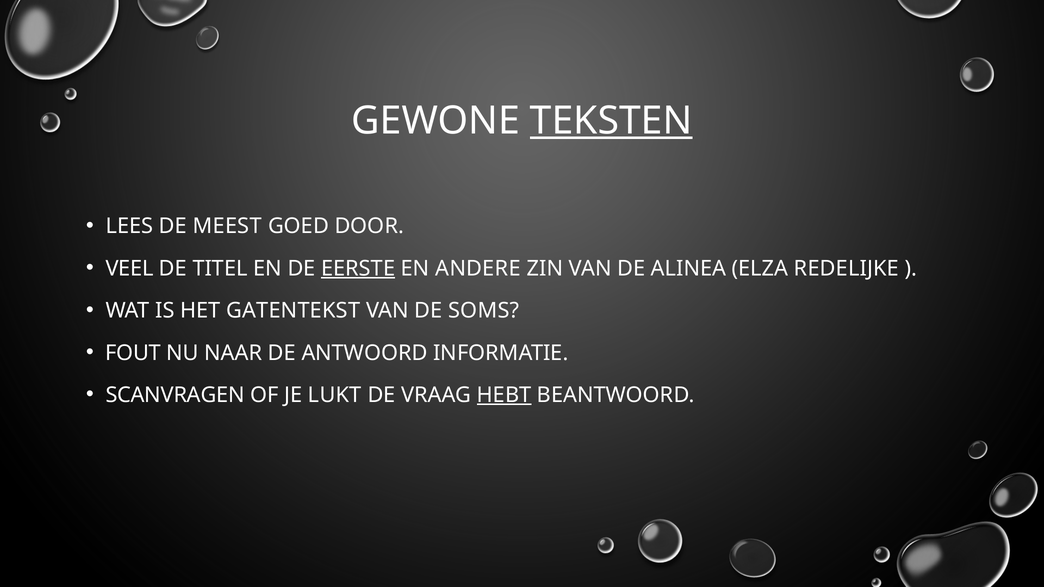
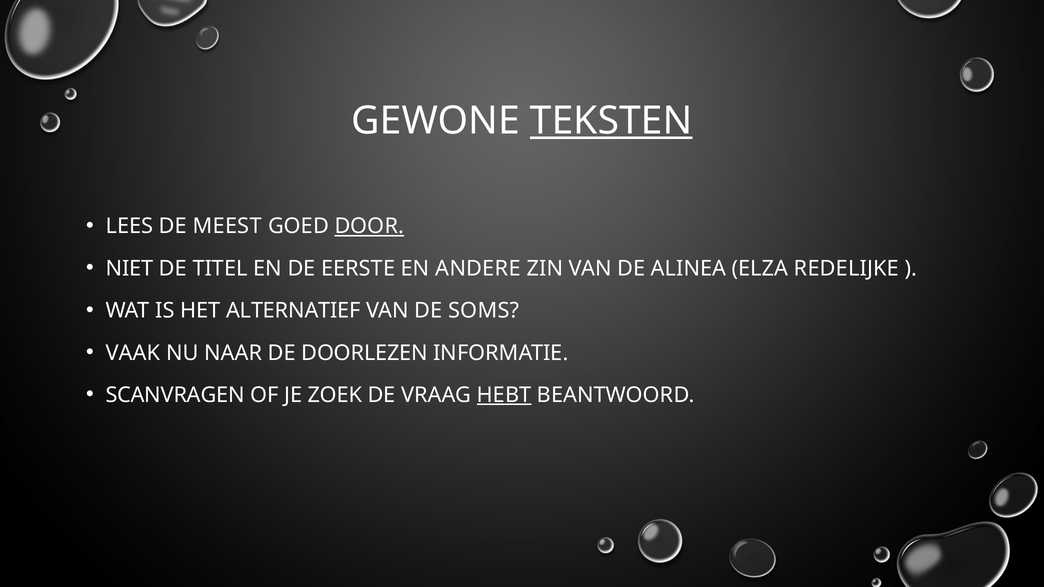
DOOR underline: none -> present (369, 226)
VEEL: VEEL -> NIET (129, 269)
EERSTE underline: present -> none (358, 269)
GATENTEKST: GATENTEKST -> ALTERNATIEF (293, 311)
FOUT: FOUT -> VAAK (133, 353)
ANTWOORD: ANTWOORD -> DOORLEZEN (365, 353)
LUKT: LUKT -> ZOEK (335, 395)
